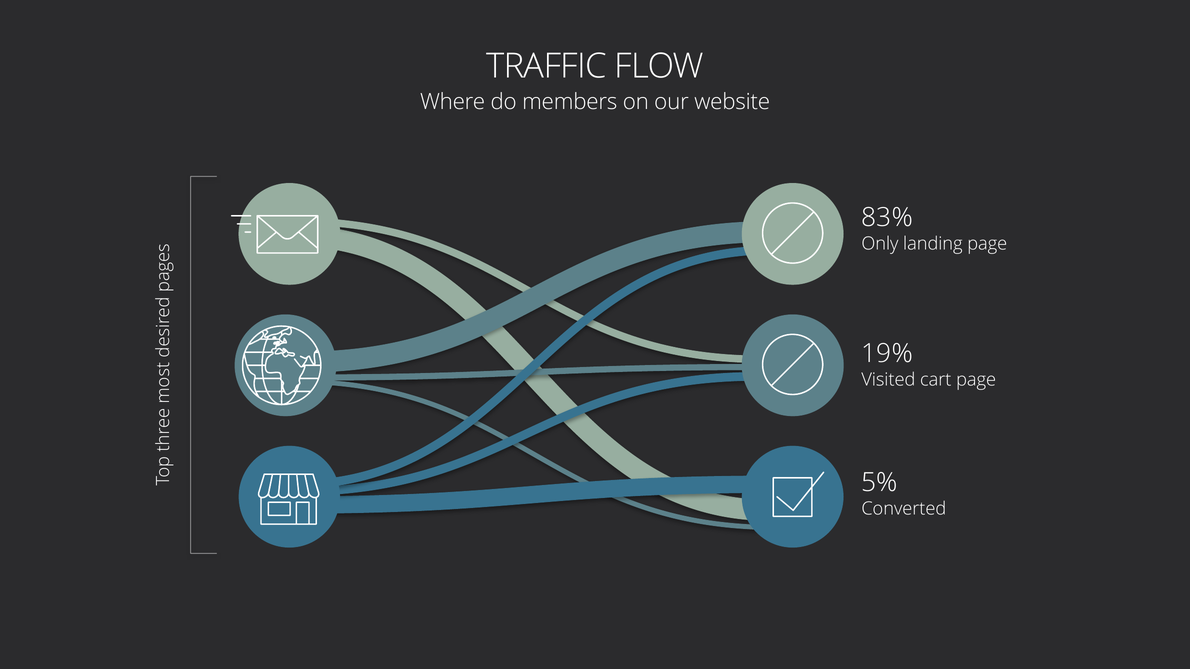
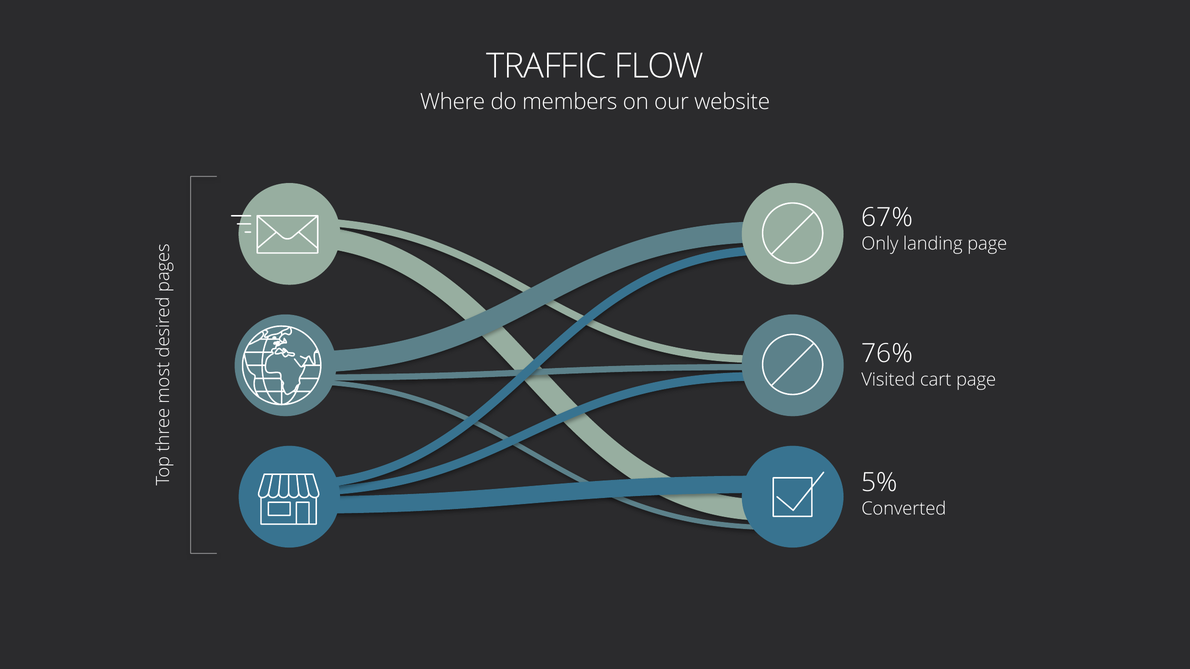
83%: 83% -> 67% (887, 218)
19%: 19% -> 76% (887, 354)
